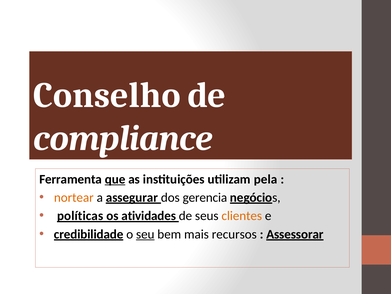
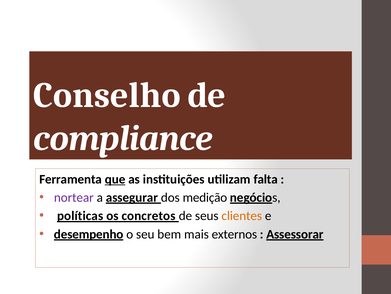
pela: pela -> falta (266, 179)
nortear colour: orange -> purple (74, 197)
gerencia: gerencia -> medição (205, 197)
atividades: atividades -> concretos (149, 215)
credibilidade: credibilidade -> desempenho (89, 234)
seu underline: present -> none (145, 234)
recursos: recursos -> externos (234, 234)
